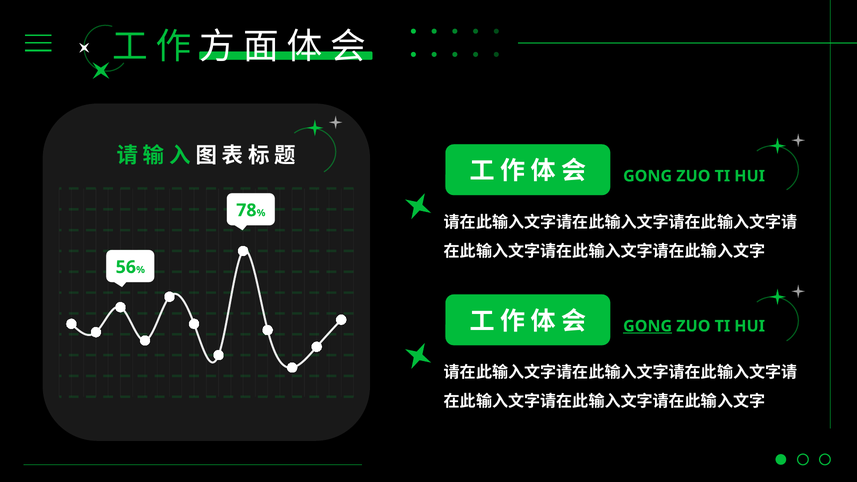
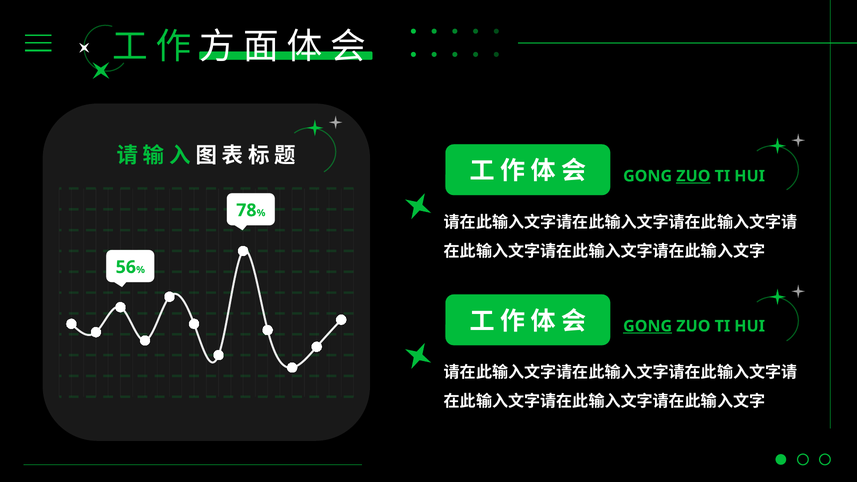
ZUO underline: none -> present (693, 176)
